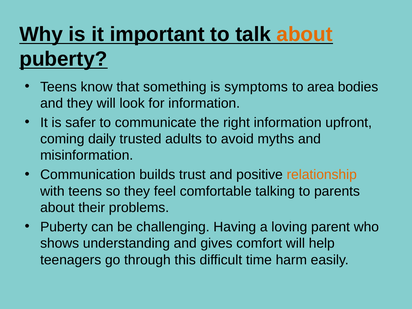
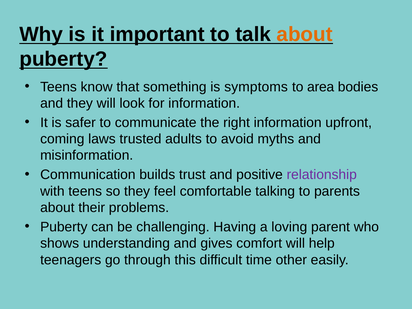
daily: daily -> laws (102, 139)
relationship colour: orange -> purple (322, 175)
harm: harm -> other (291, 260)
